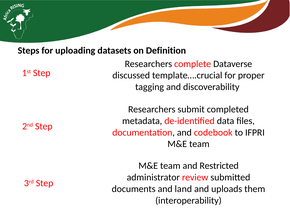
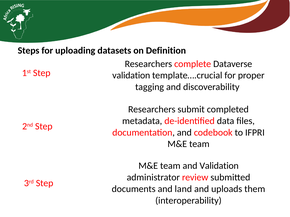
discussed: discussed -> validation (131, 76)
and Restricted: Restricted -> Validation (219, 166)
